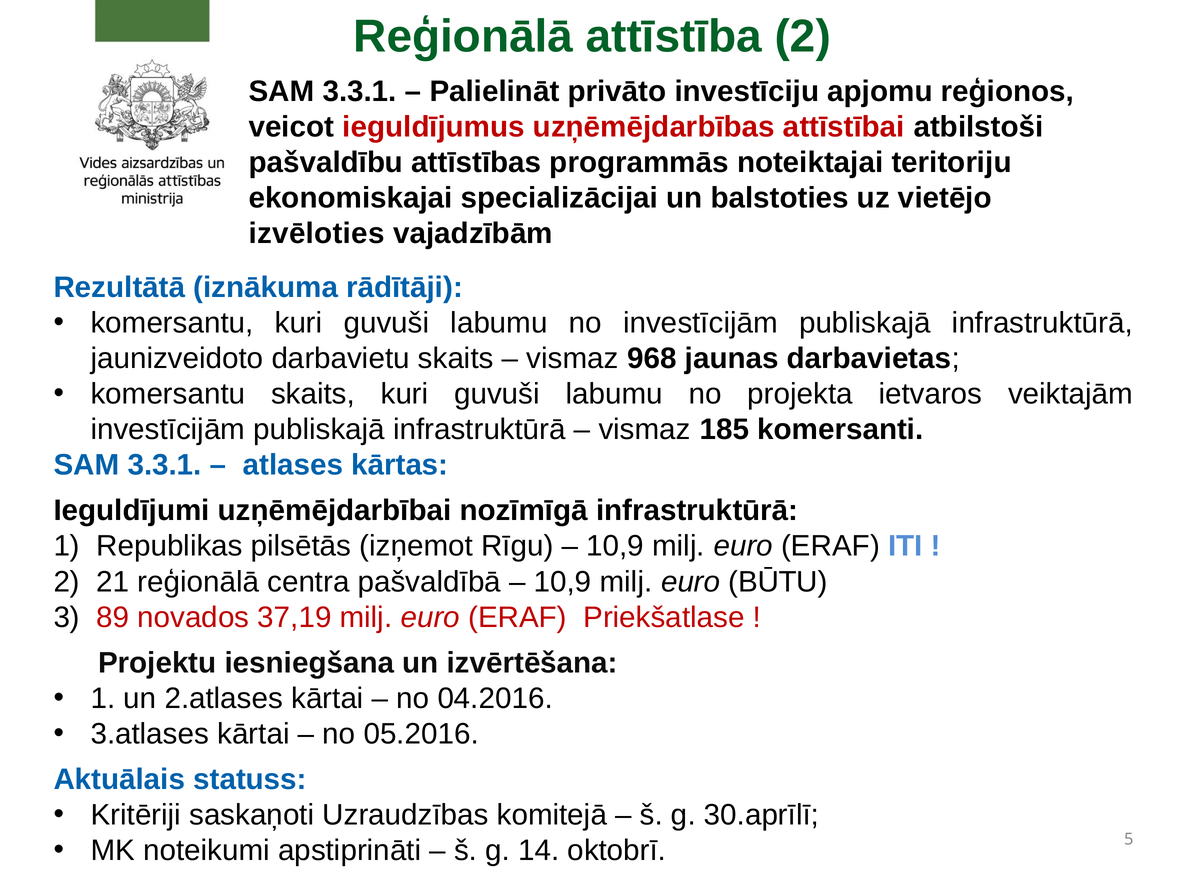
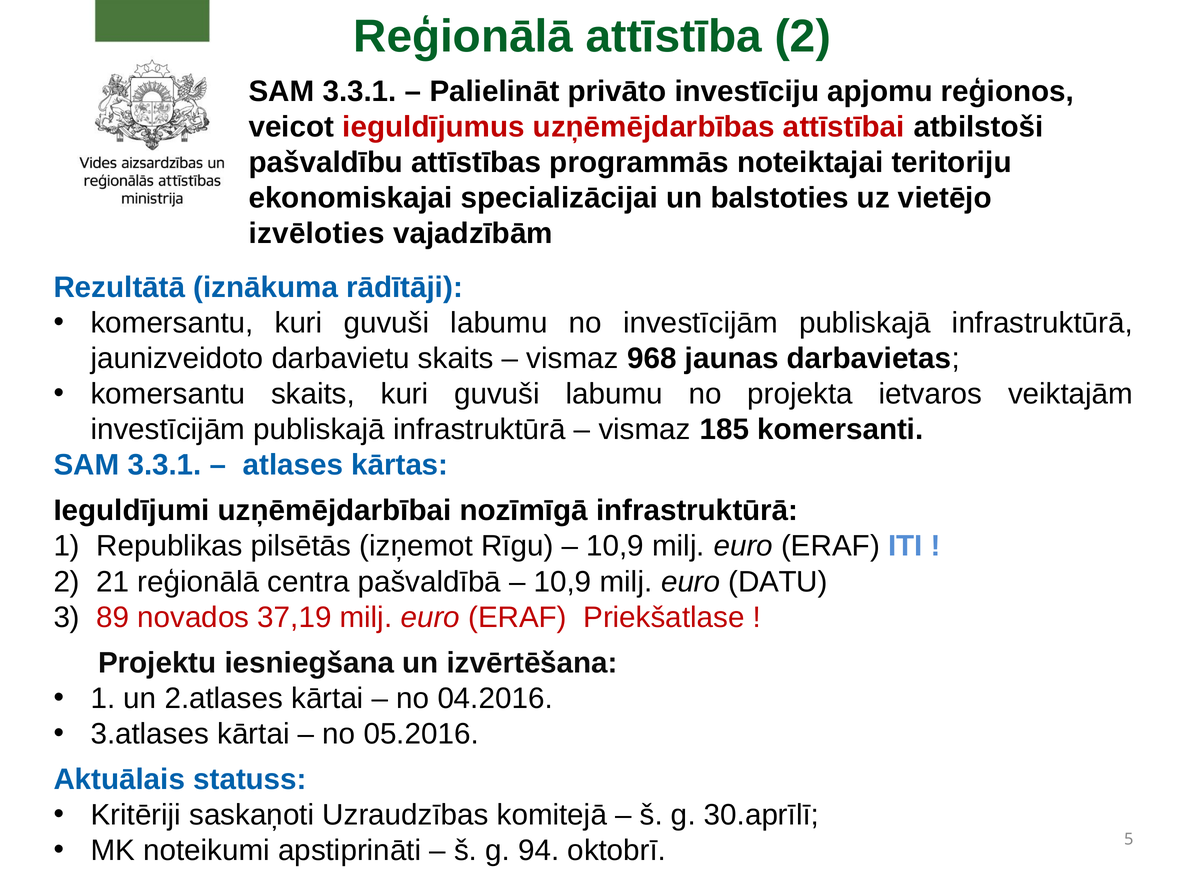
BŪTU: BŪTU -> DATU (778, 582)
14: 14 -> 94 (539, 850)
